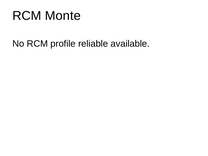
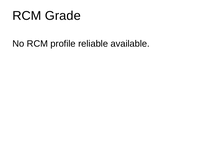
Monte: Monte -> Grade (63, 16)
